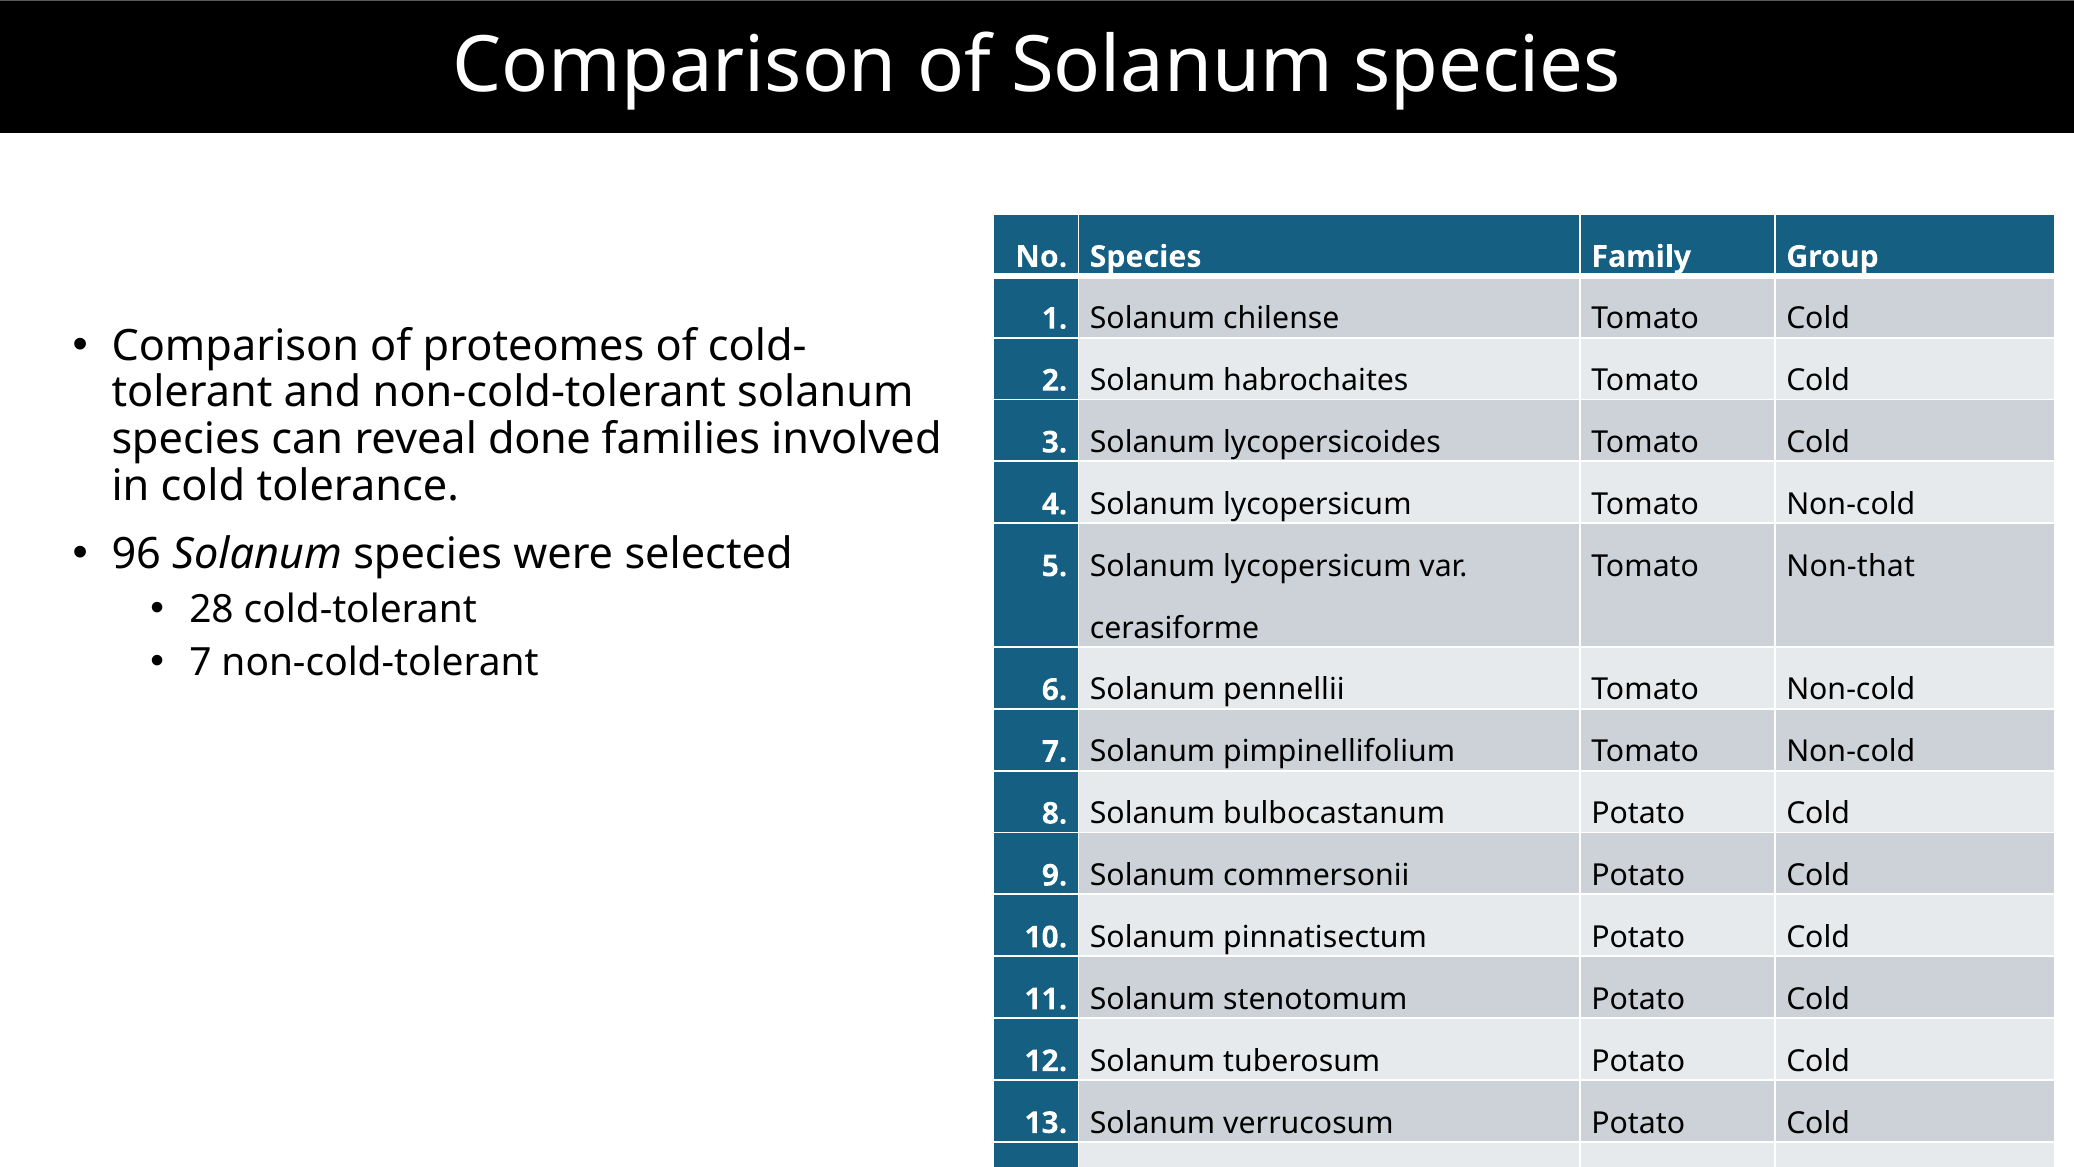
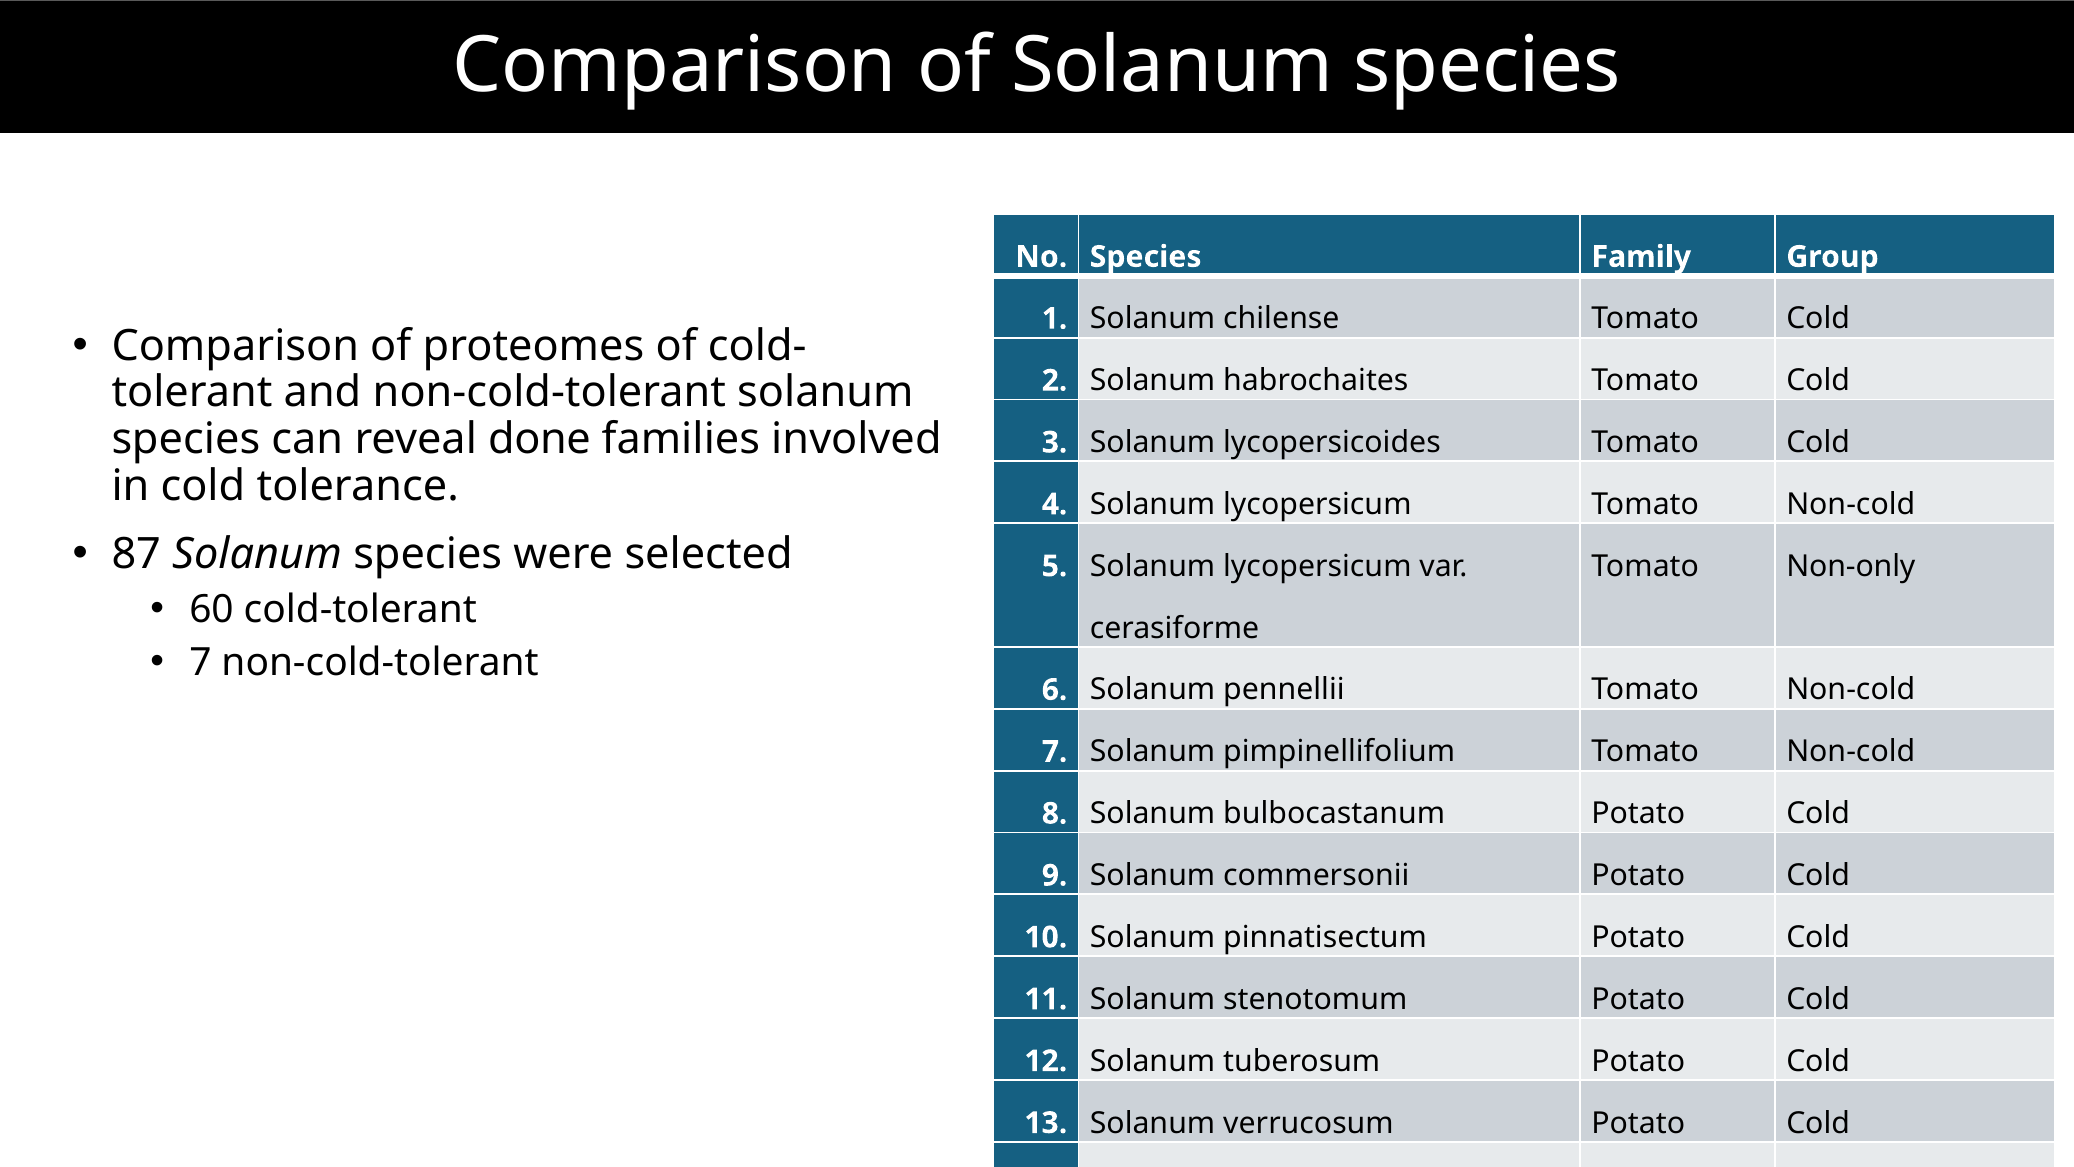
96: 96 -> 87 (136, 554)
Non-that: Non-that -> Non-only (1851, 566)
28: 28 -> 60 (211, 609)
